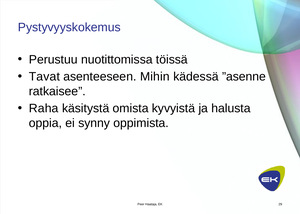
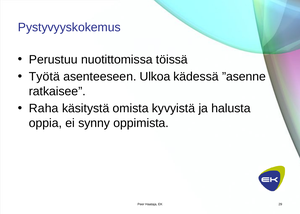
Tavat: Tavat -> Työtä (44, 77)
Mihin: Mihin -> Ulkoa (155, 77)
